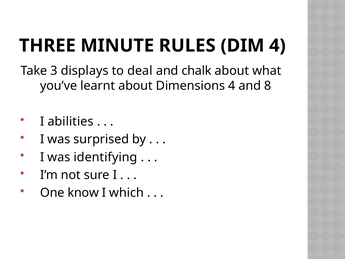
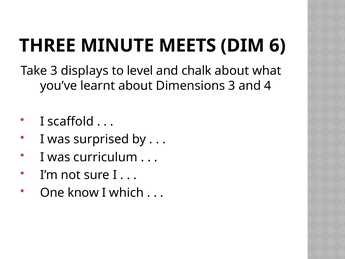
RULES: RULES -> MEETS (187, 46)
DIM 4: 4 -> 6 (277, 46)
deal: deal -> level (140, 71)
Dimensions 4: 4 -> 3 (232, 86)
8: 8 -> 4 (268, 86)
abilities: abilities -> scaffold (71, 121)
identifying: identifying -> curriculum (106, 157)
